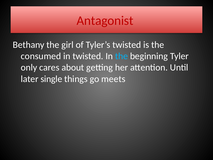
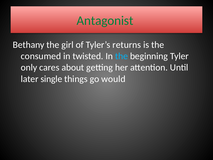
Antagonist colour: red -> green (105, 21)
Tyler’s twisted: twisted -> returns (127, 45)
meets: meets -> would (113, 79)
